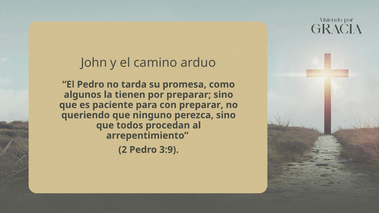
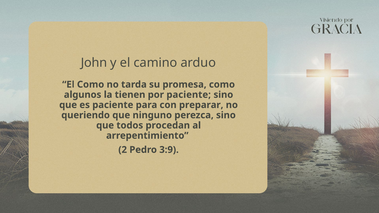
El Pedro: Pedro -> Como (91, 85)
por preparar: preparar -> paciente (189, 95)
